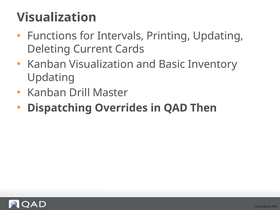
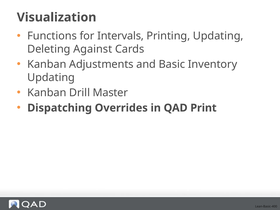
Current: Current -> Against (93, 49)
Kanban Visualization: Visualization -> Adjustments (101, 64)
Then: Then -> Print (203, 108)
